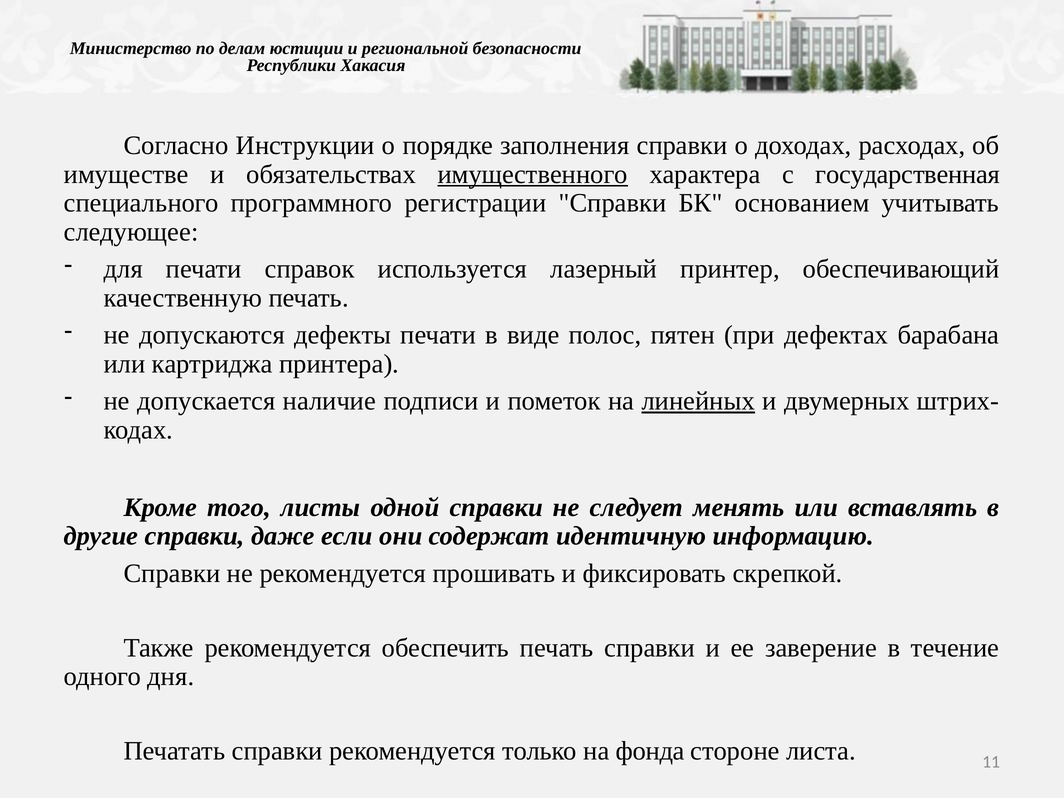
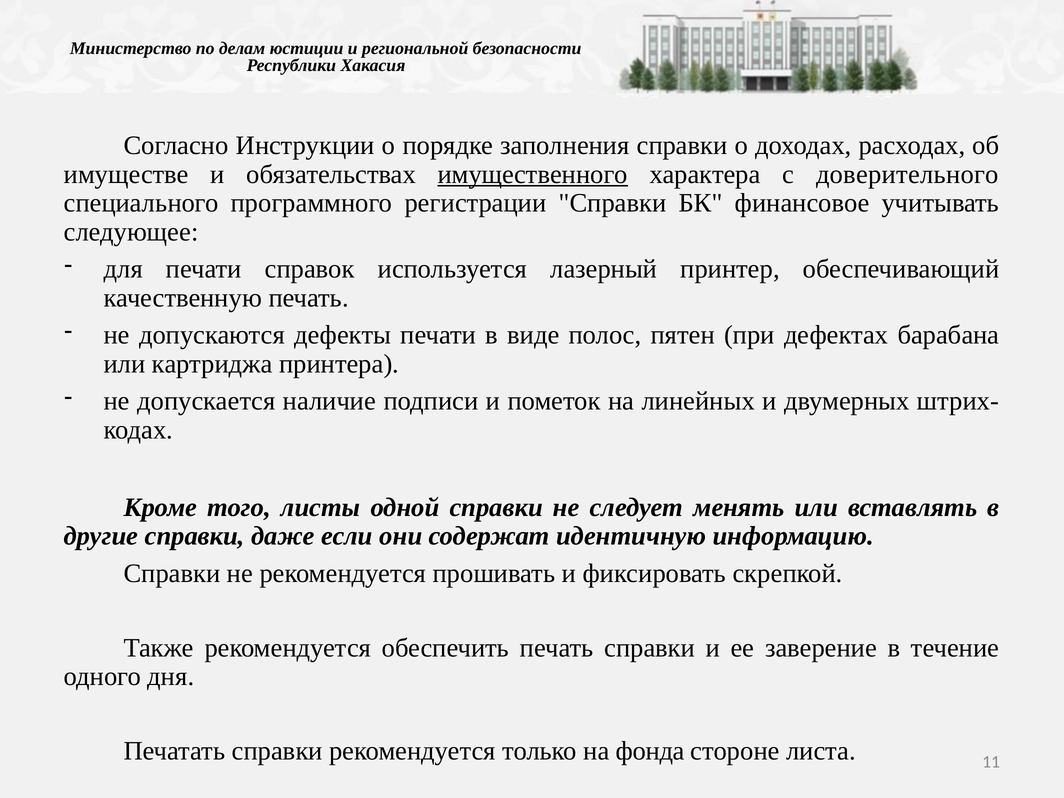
государственная: государственная -> доверительного (907, 174)
основанием: основанием -> финансовое (802, 203)
линейных underline: present -> none (698, 401)
